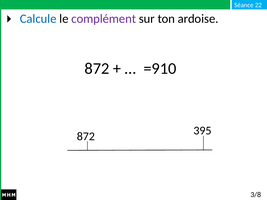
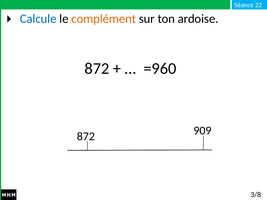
complément colour: purple -> orange (104, 19)
=910: =910 -> =960 (160, 69)
395: 395 -> 909 (202, 131)
